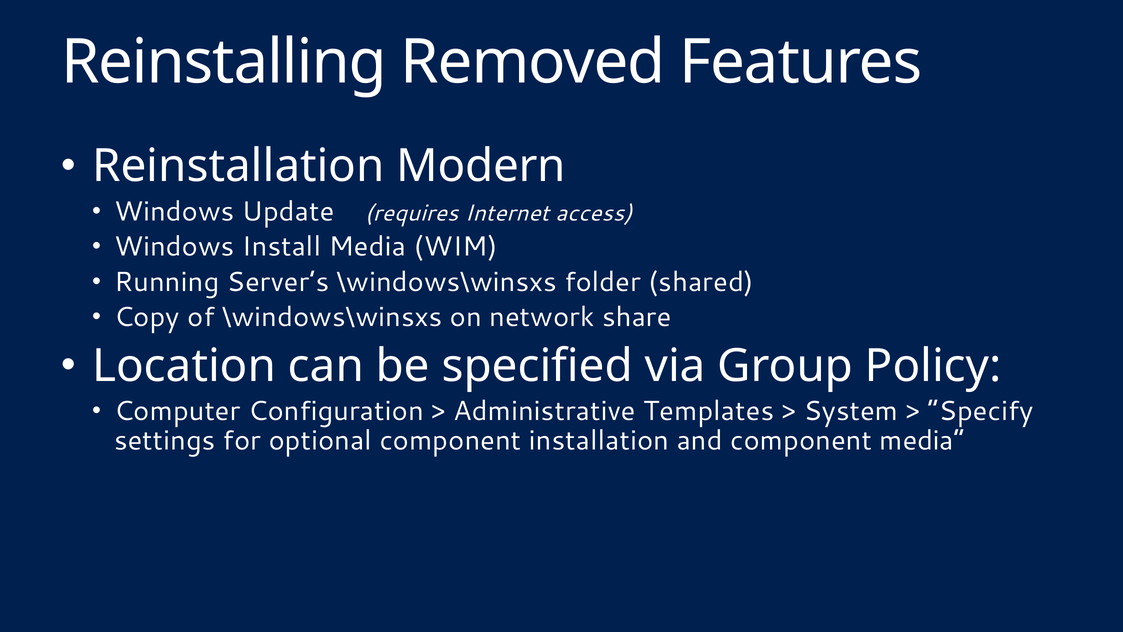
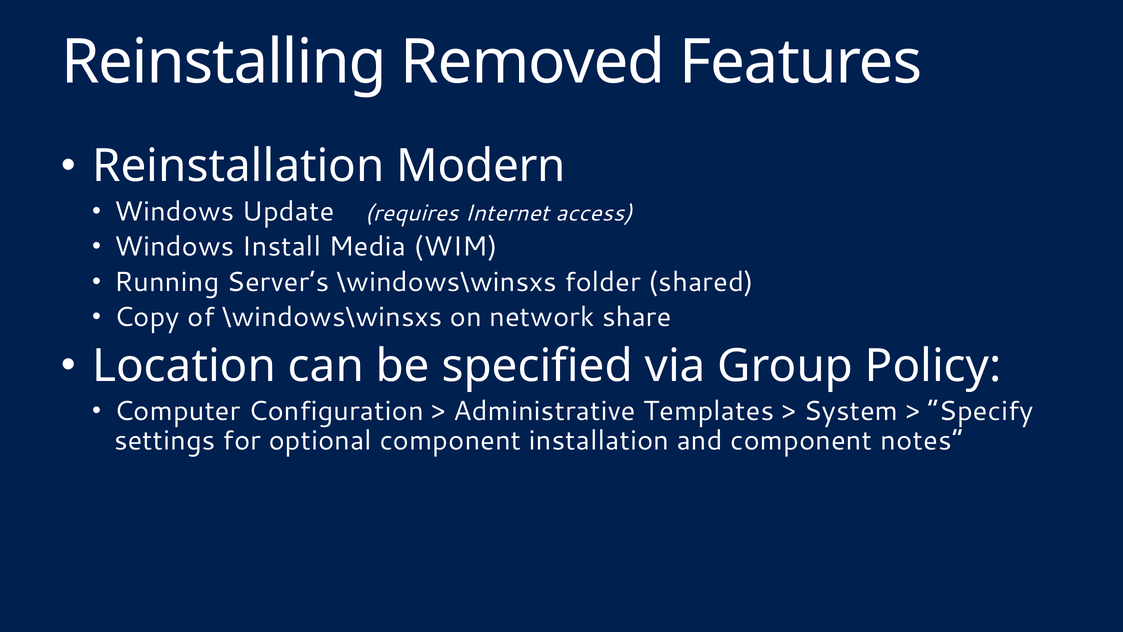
component media: media -> notes (922, 441)
